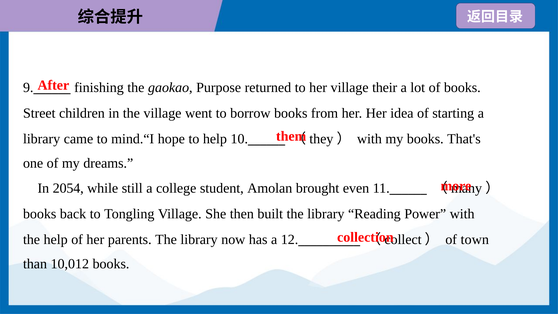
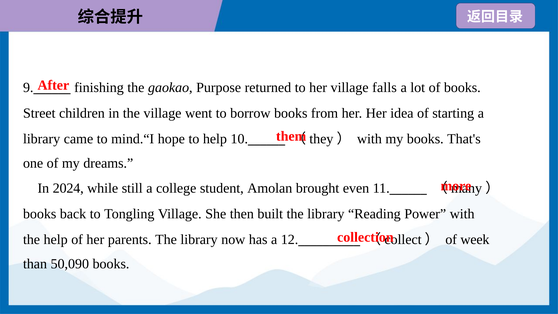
their: their -> falls (385, 88)
2054: 2054 -> 2024 (68, 188)
town: town -> week (475, 239)
10,012: 10,012 -> 50,090 (70, 264)
